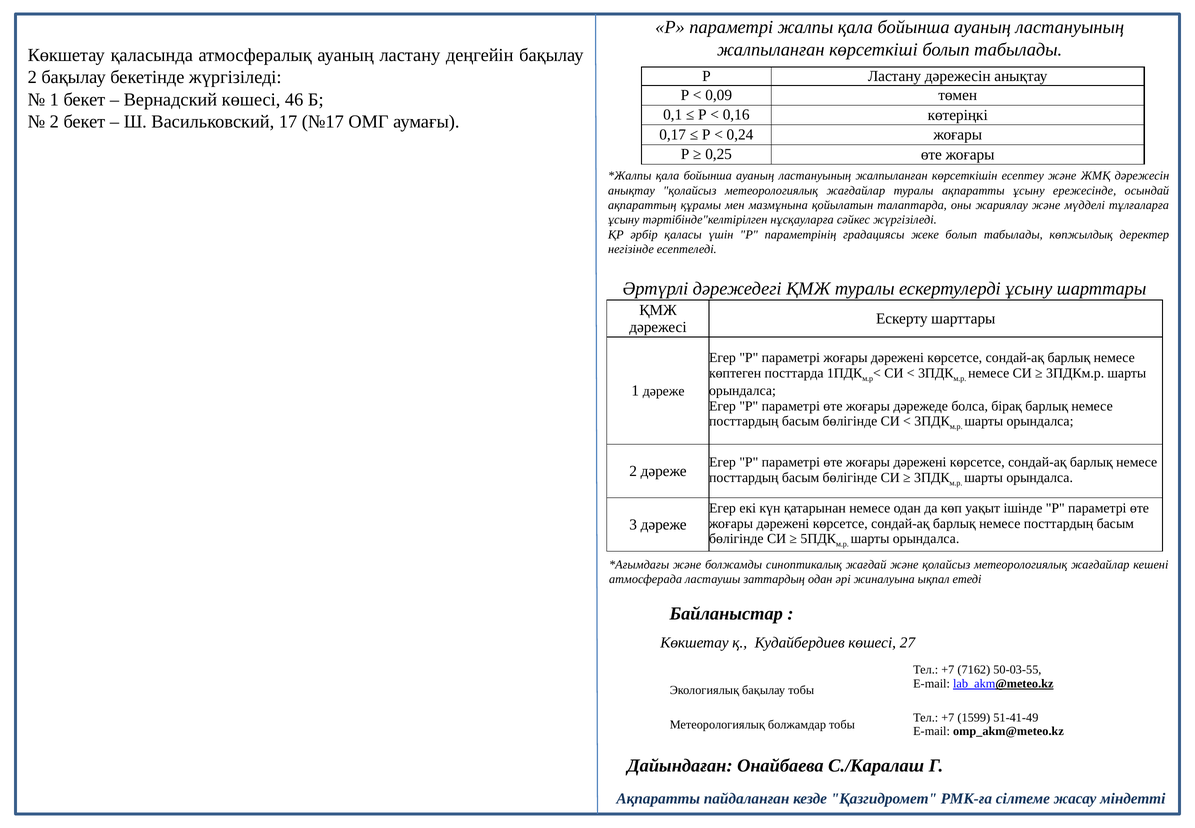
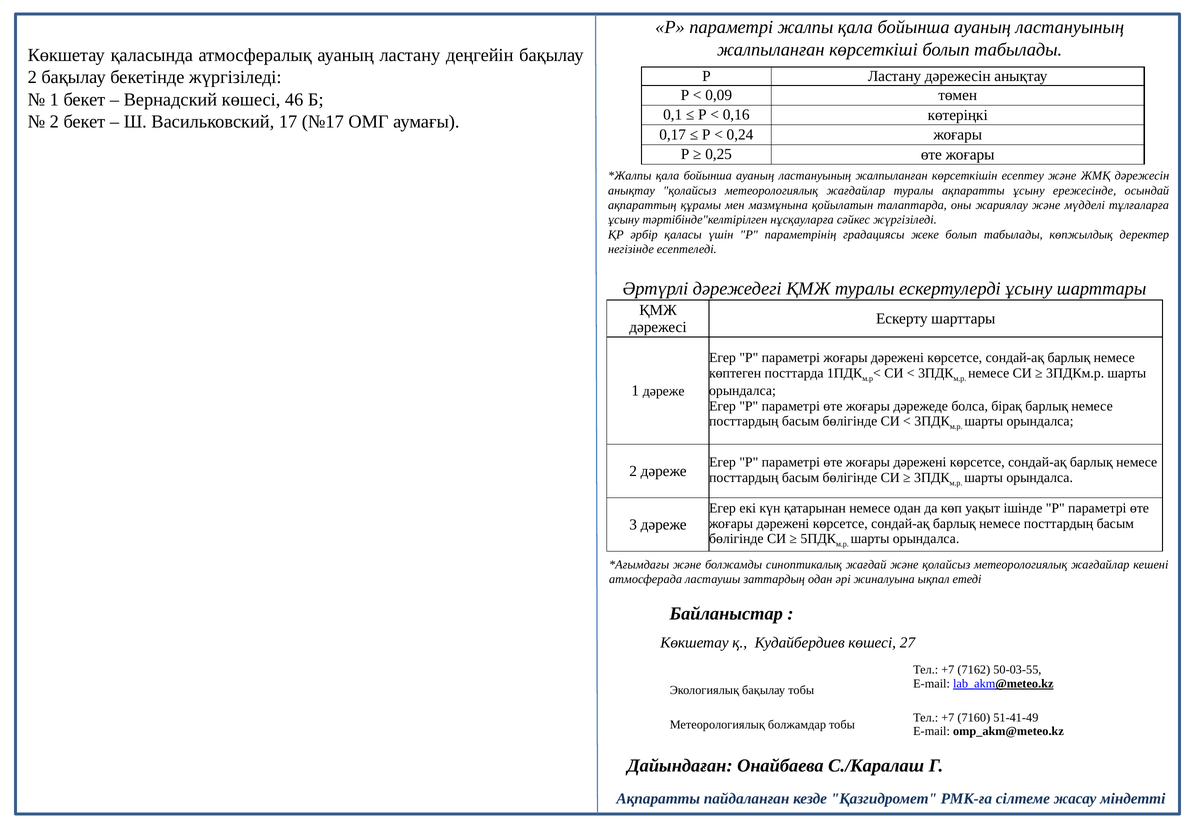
1599: 1599 -> 7160 (974, 717)
